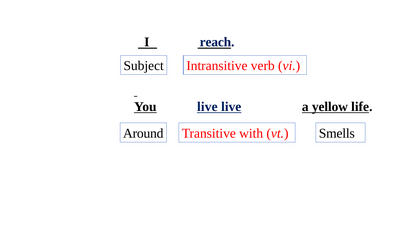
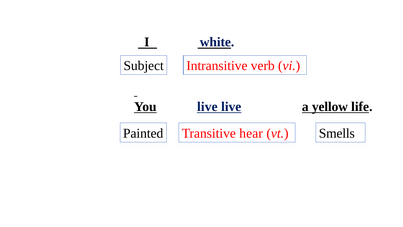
reach: reach -> white (217, 42)
Around: Around -> Painted (143, 133)
with: with -> hear (251, 133)
